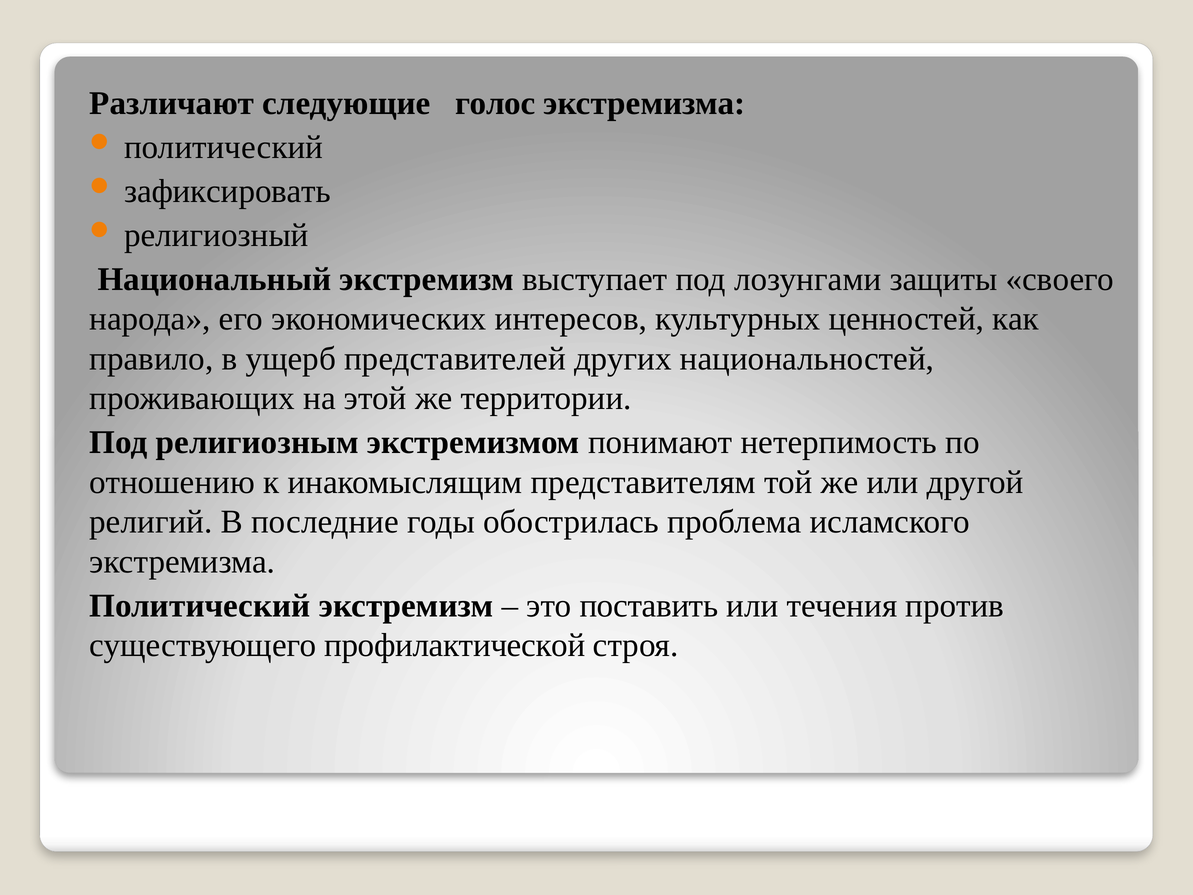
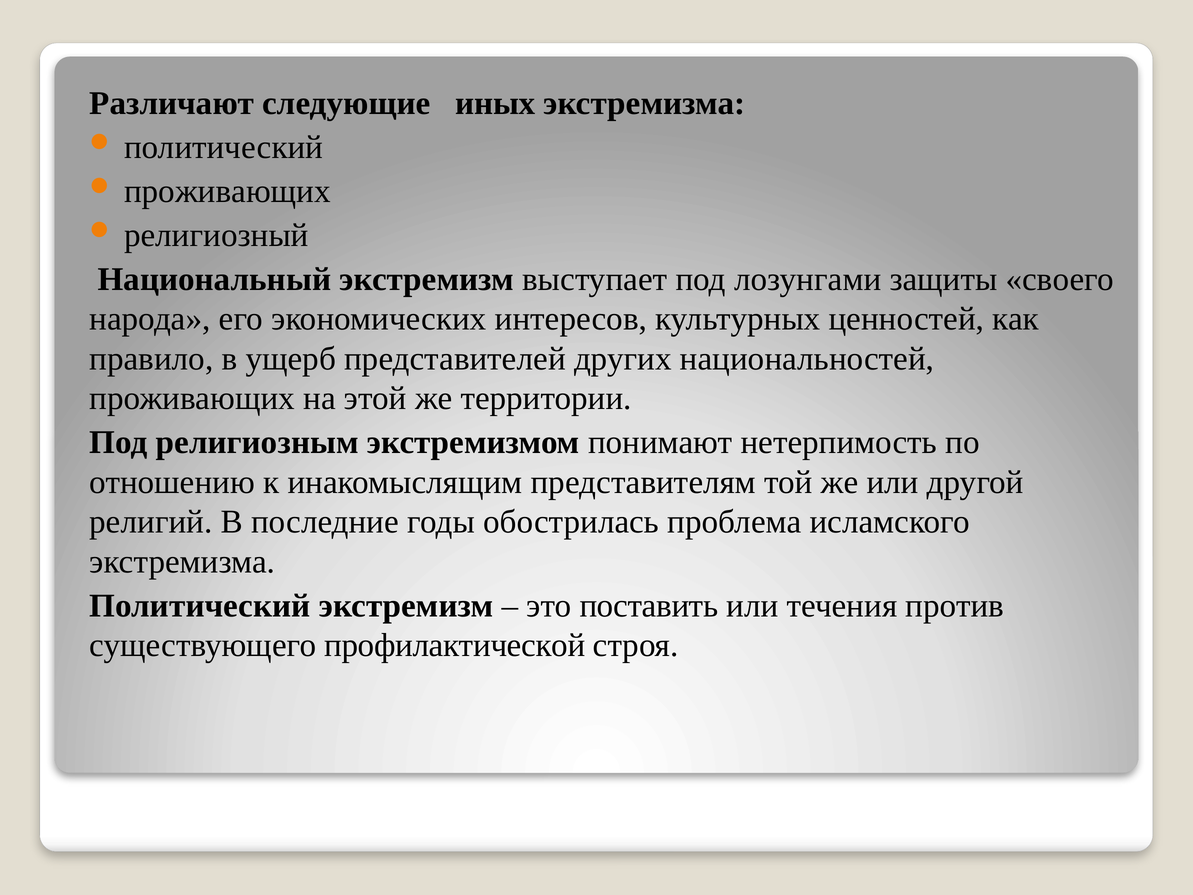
голос: голос -> иных (495, 103)
зафиксировать: зафиксировать -> проживающих (227, 191)
